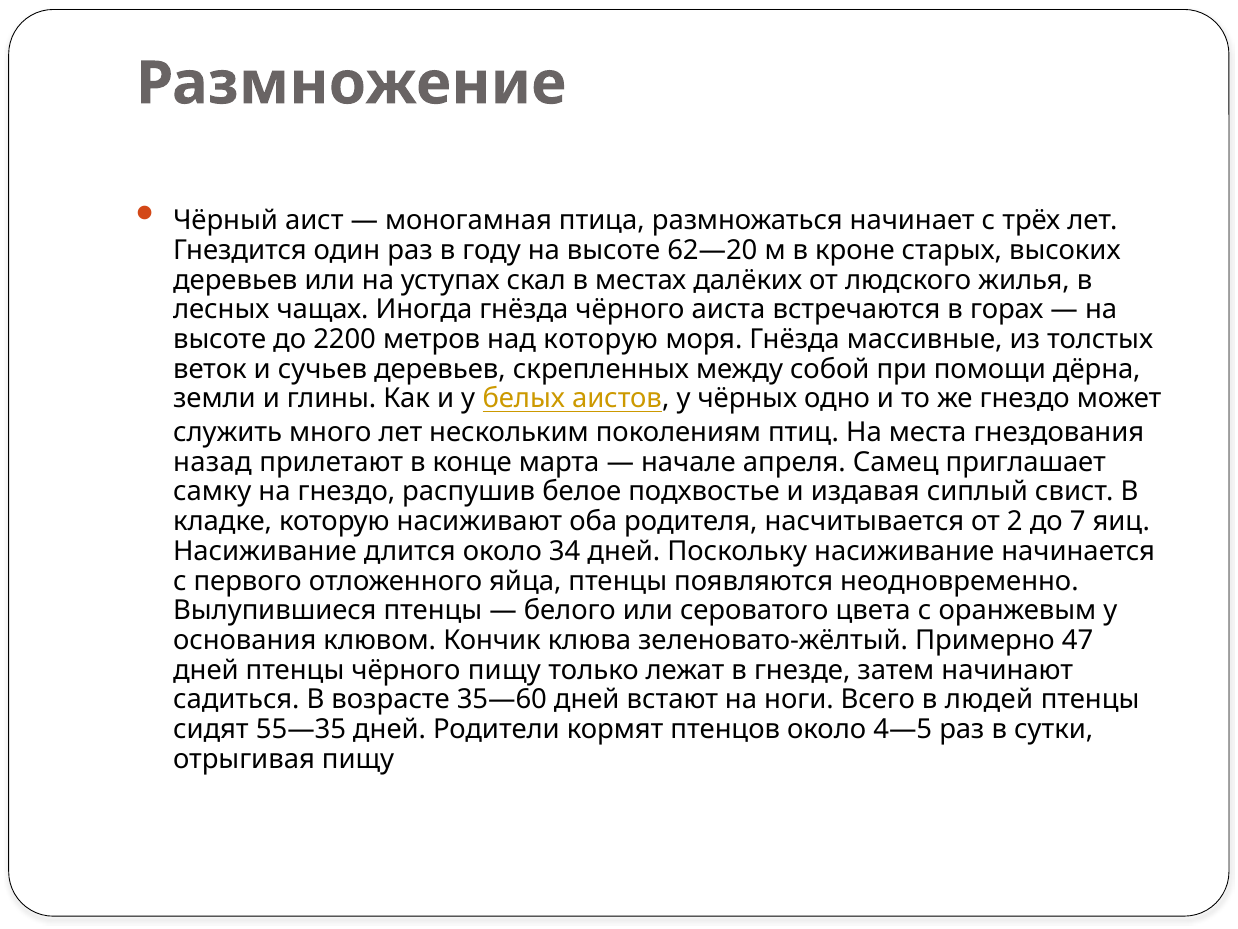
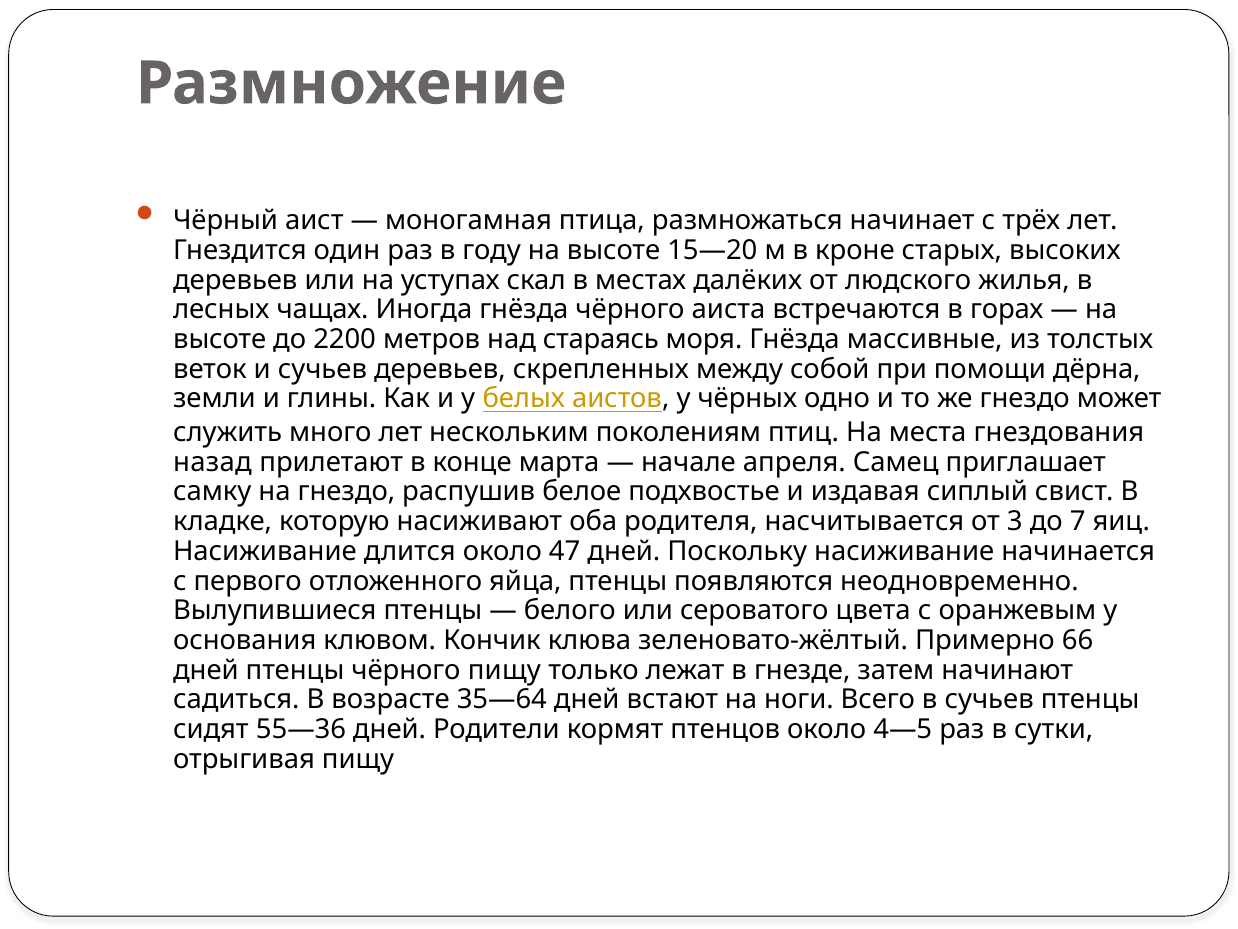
62—20: 62—20 -> 15—20 (712, 250)
над которую: которую -> стараясь (601, 339)
2: 2 -> 3 (1015, 521)
34: 34 -> 47 (565, 551)
47: 47 -> 66 (1078, 640)
35—60: 35—60 -> 35—64 (502, 699)
в людей: людей -> сучьев (989, 699)
55—35: 55—35 -> 55—36 (301, 729)
